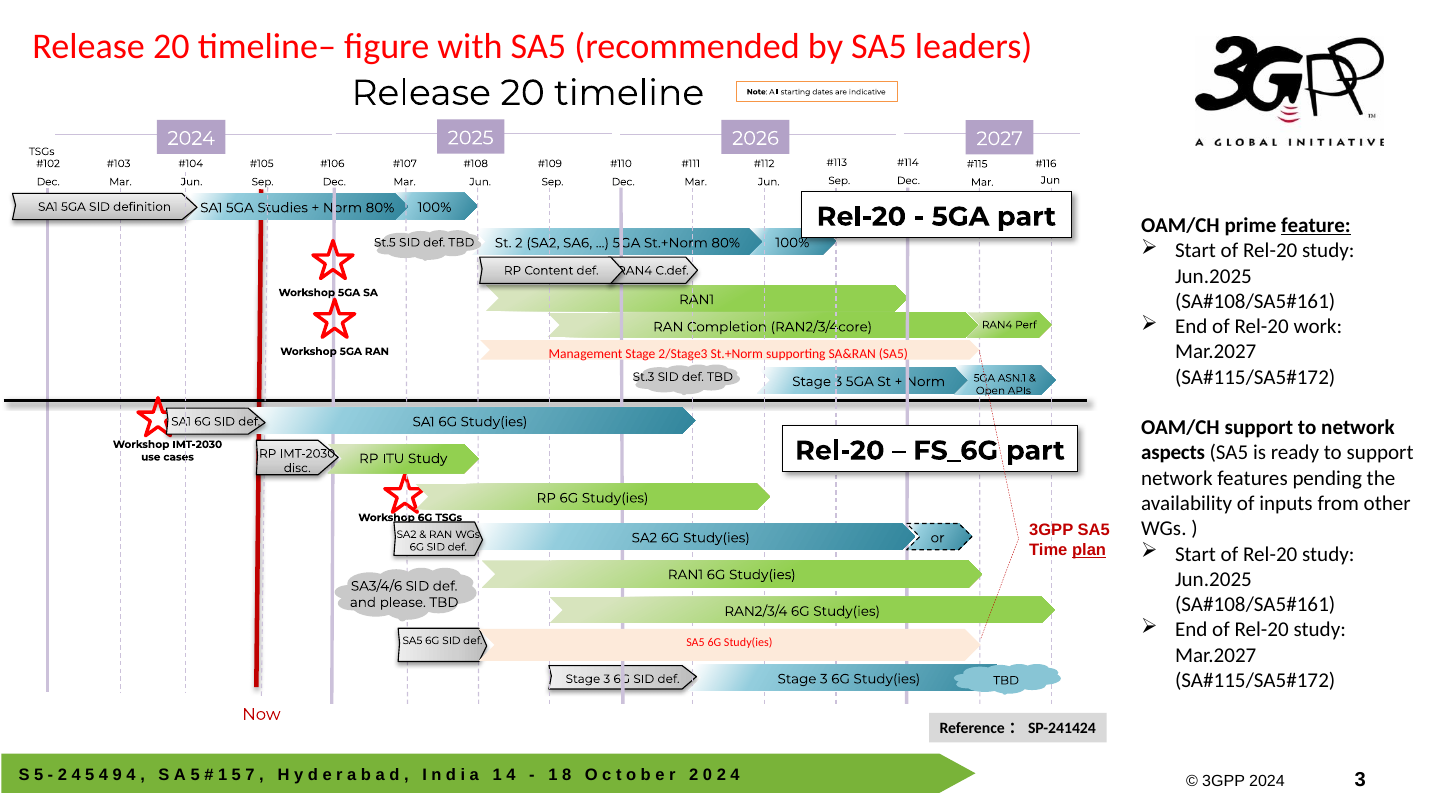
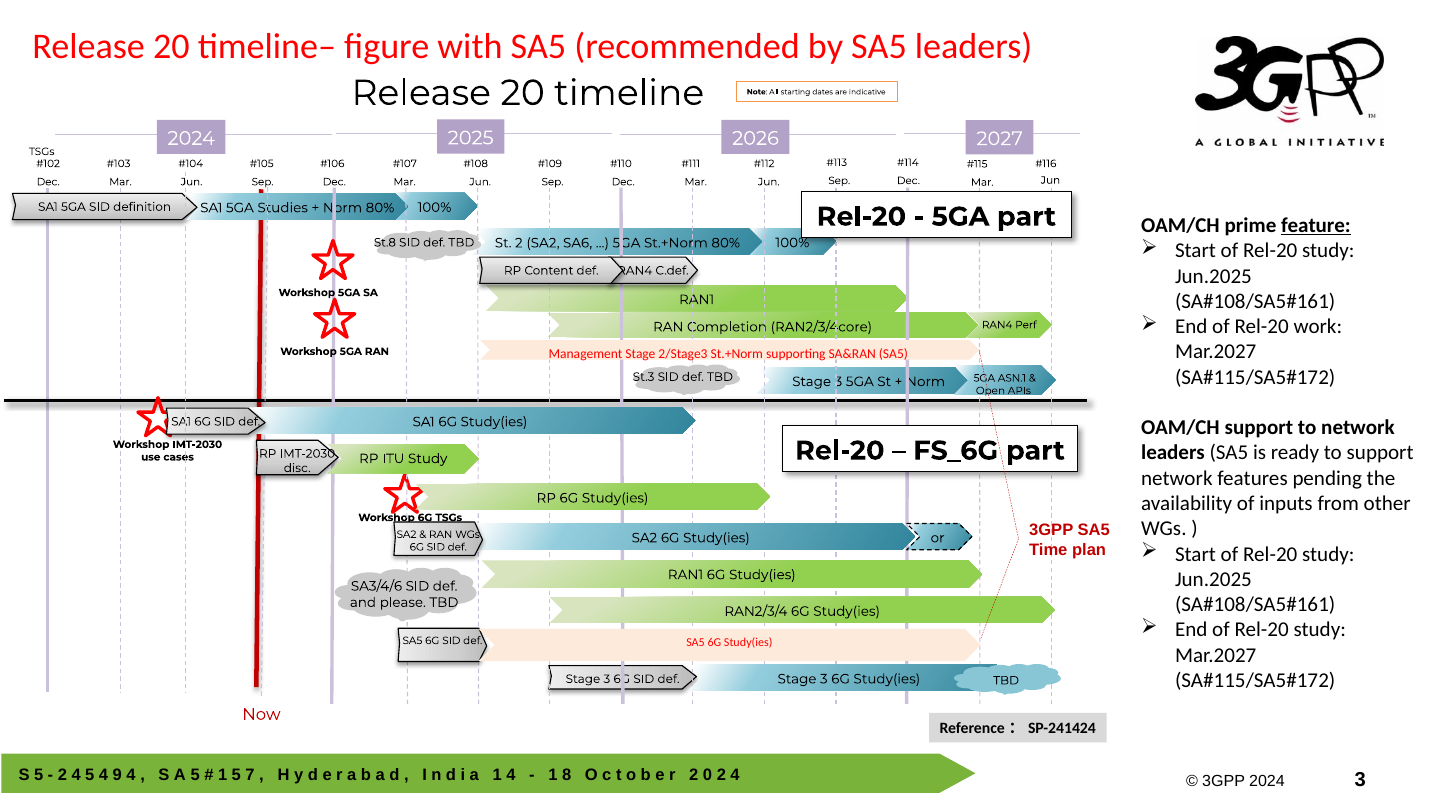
St.5: St.5 -> St.8 (385, 243)
aspects: aspects -> leaders (1173, 453)
plan underline: present -> none (1089, 550)
